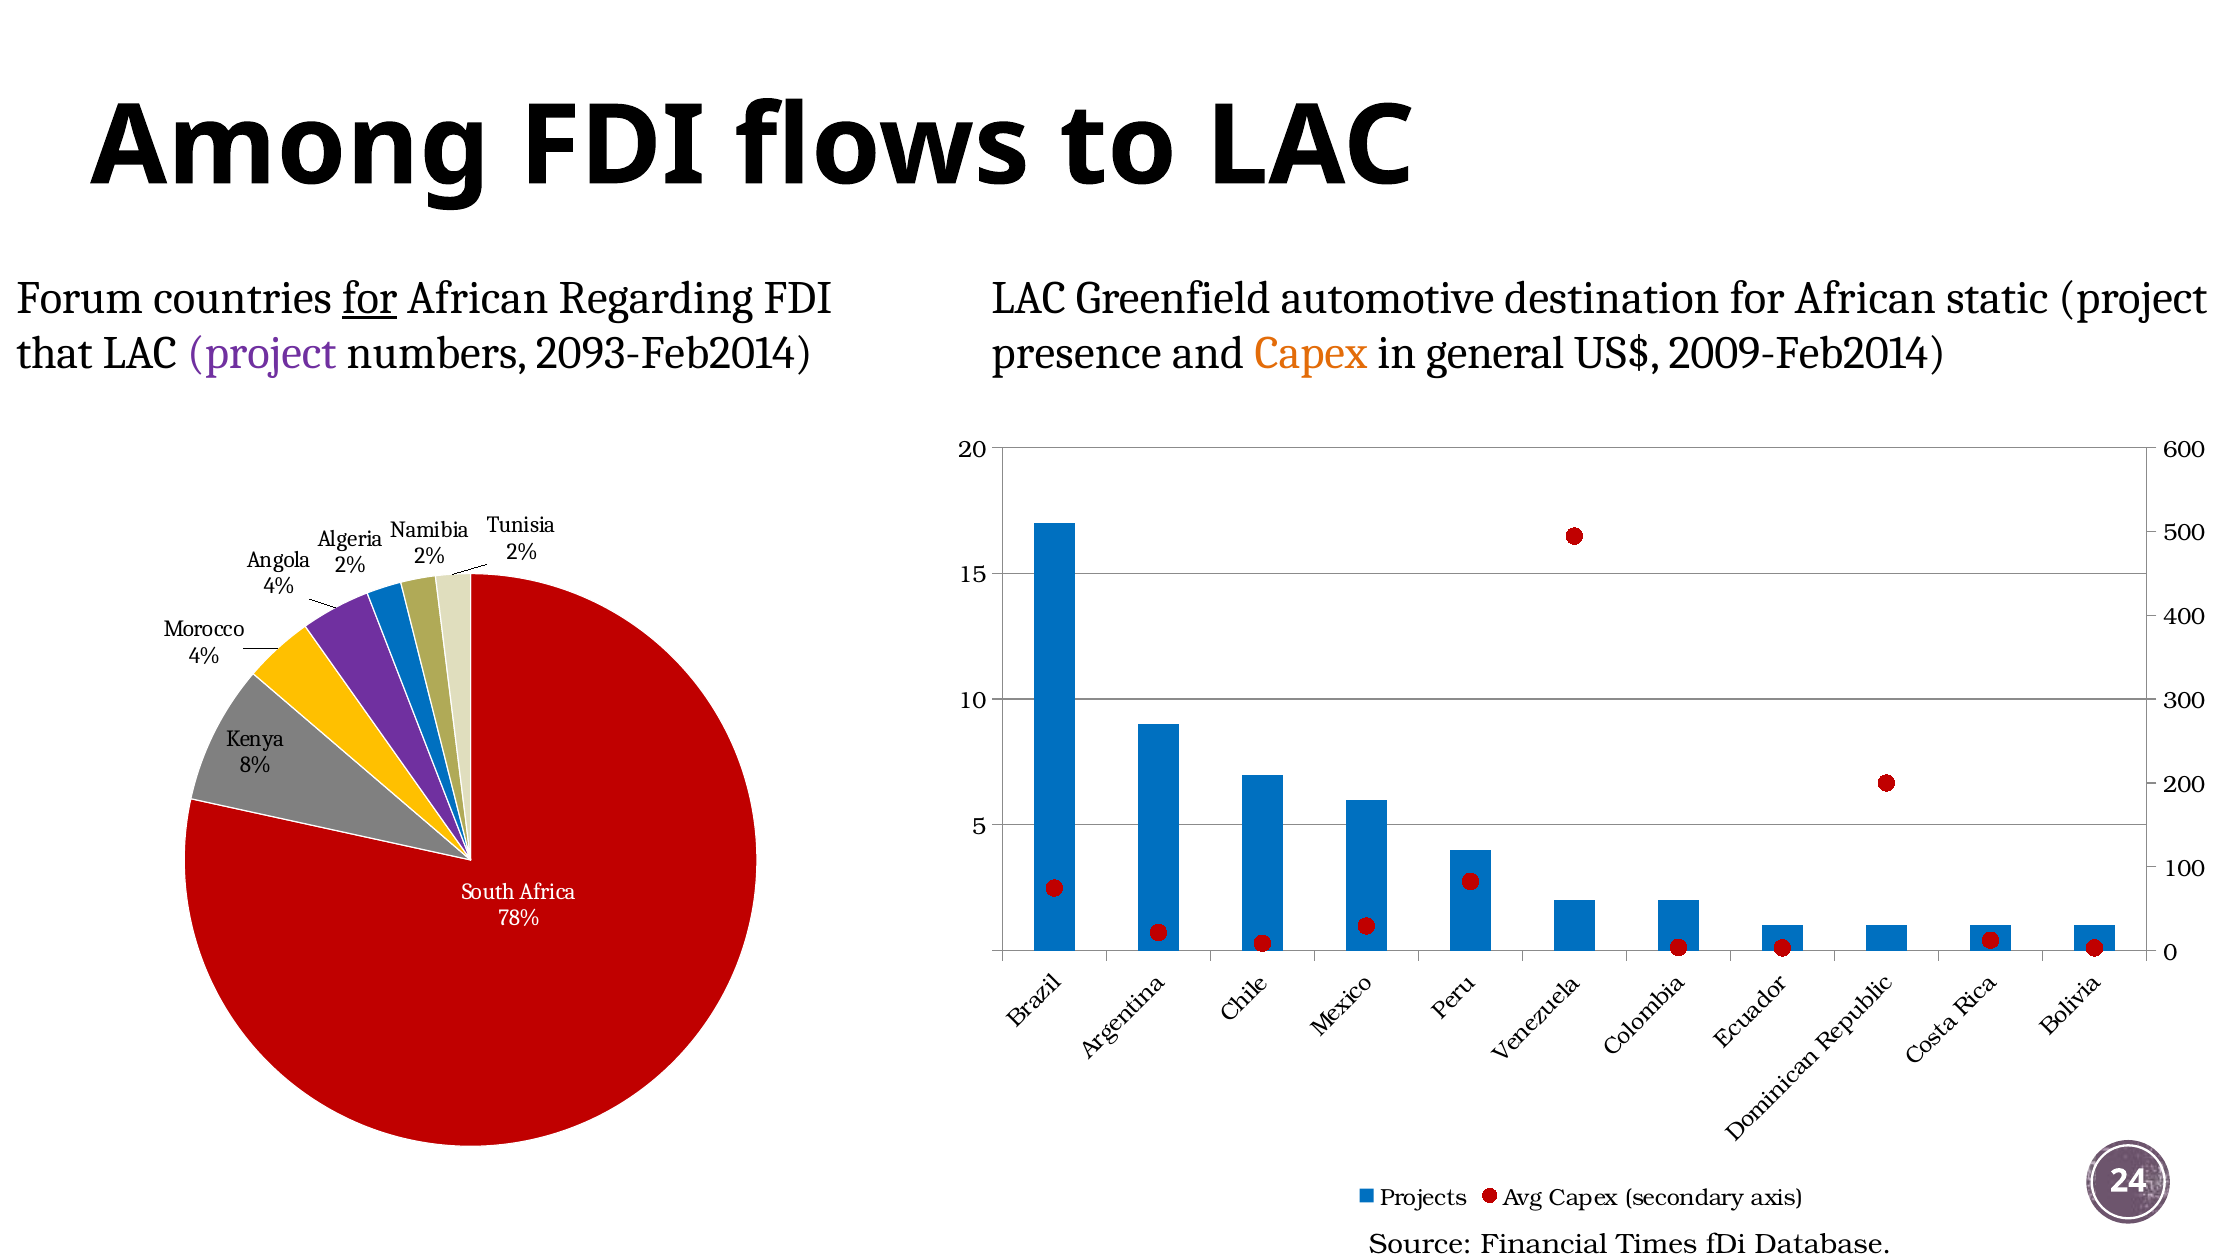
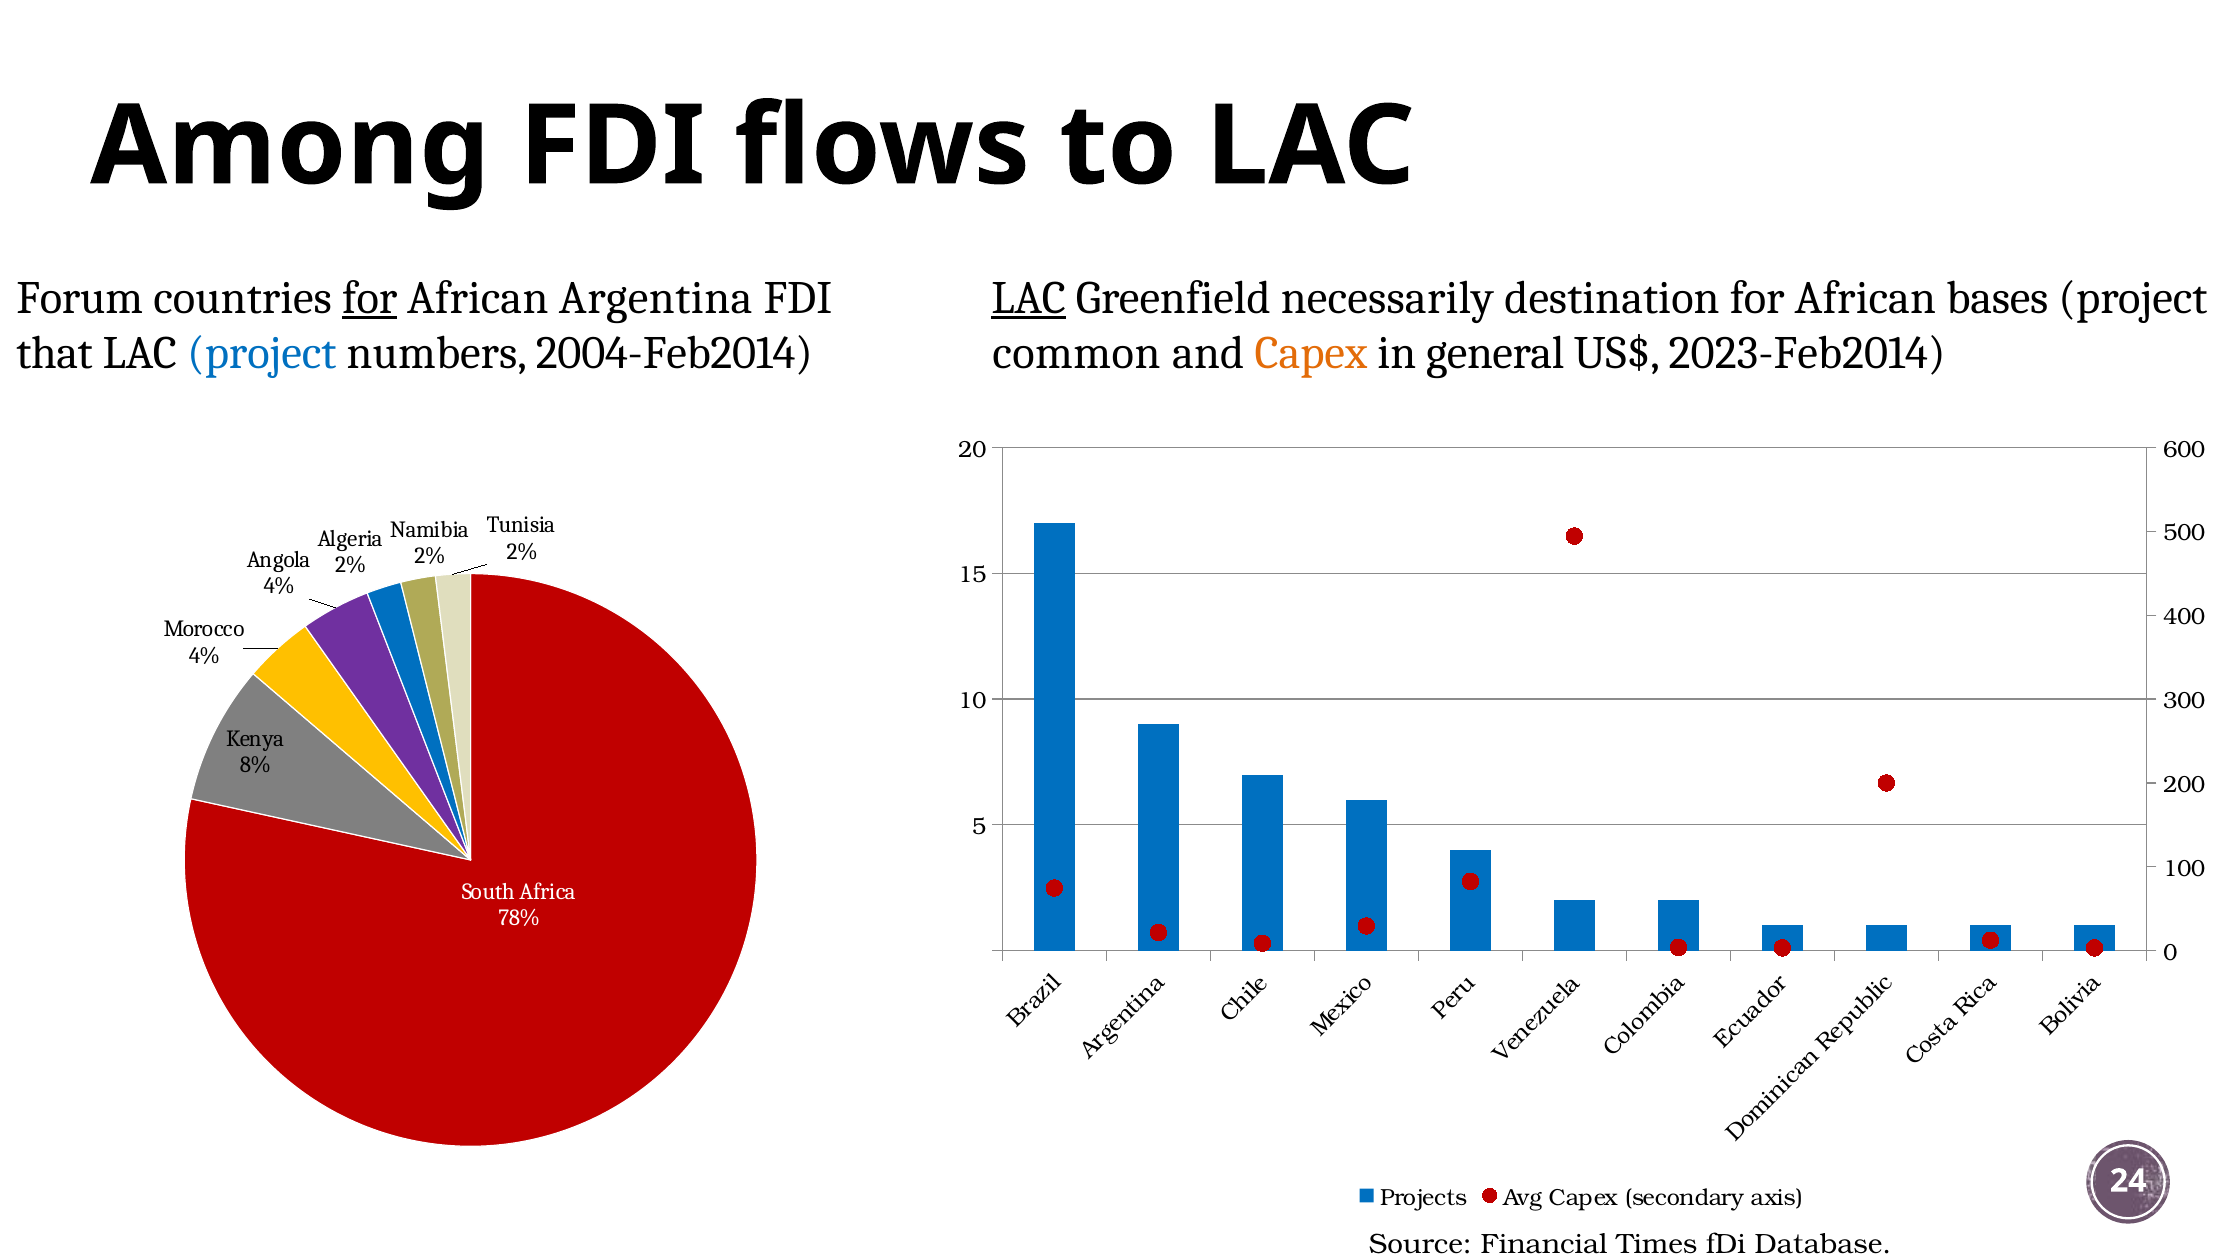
Regarding: Regarding -> Argentina (656, 298)
LAC underline: none -> present (1029, 298)
automotive: automotive -> necessarily (1387, 298)
static: static -> bases (1997, 298)
project colour: purple -> blue (262, 354)
2093-Feb2014: 2093-Feb2014 -> 2004-Feb2014 (674, 354)
presence: presence -> common (1076, 354)
2009-Feb2014: 2009-Feb2014 -> 2023-Feb2014 (1807, 354)
